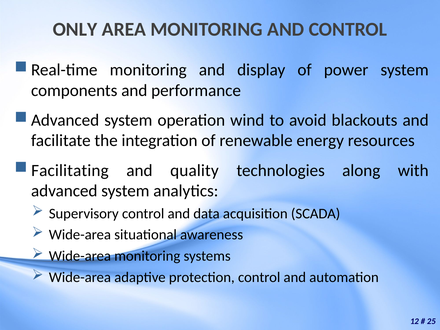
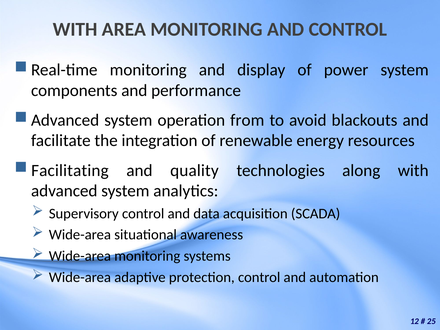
ONLY: ONLY -> WITH (75, 29)
wind: wind -> from (247, 120)
